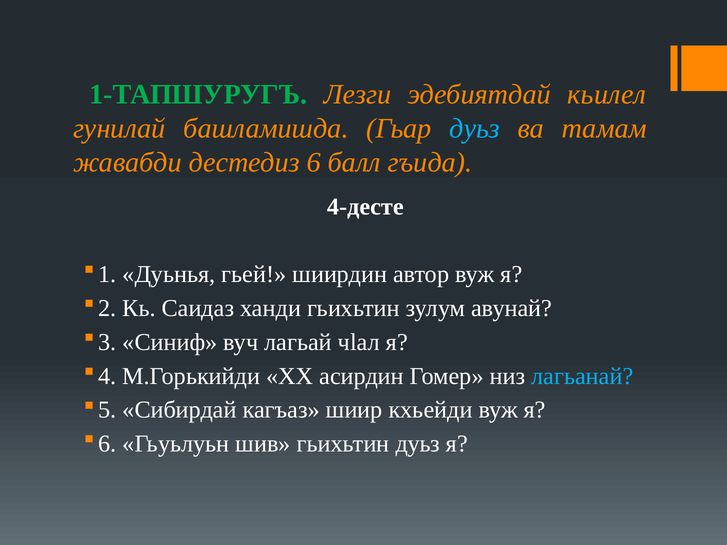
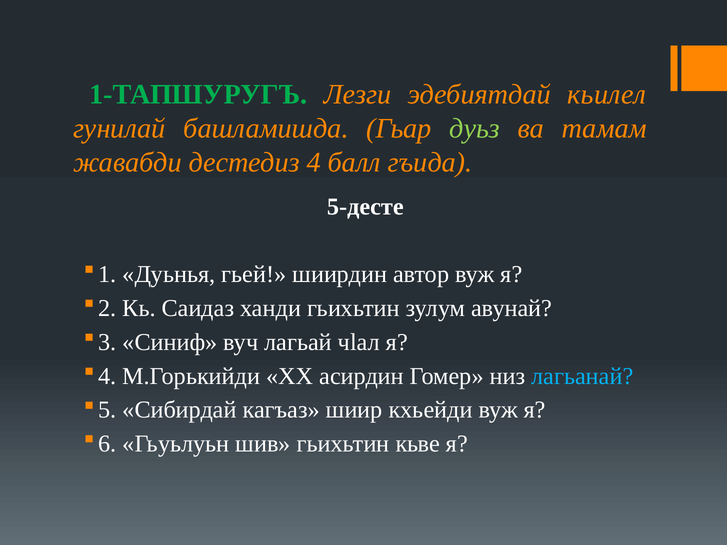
дуьз colour: light blue -> light green (475, 128)
6: 6 -> 4 (314, 162)
4-десте: 4-десте -> 5-десте (365, 207)
гьихьтин дуьз: дуьз -> кьве (418, 444)
